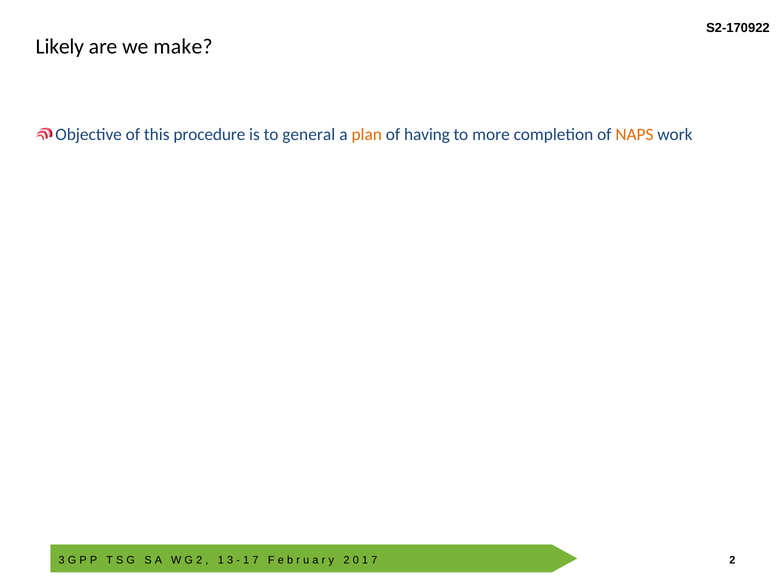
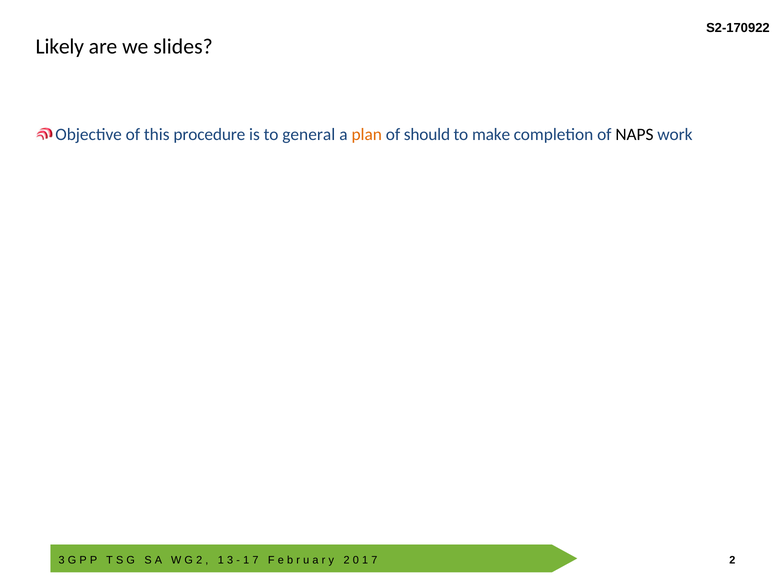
make: make -> slides (183, 47)
having: having -> should (427, 135)
more: more -> make (491, 135)
NAPS colour: orange -> black (634, 135)
